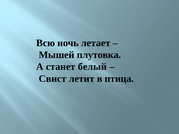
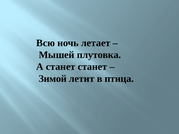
станет белый: белый -> станет (92, 67)
Свист: Свист -> Зимой (53, 79)
